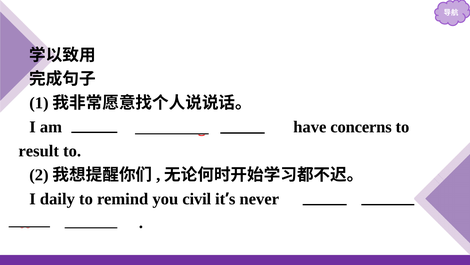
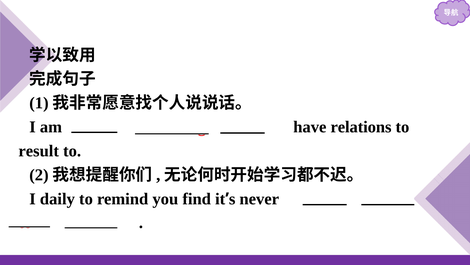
concerns: concerns -> relations (361, 127)
civil: civil -> find (197, 198)
